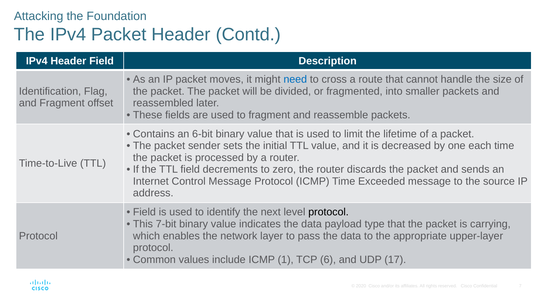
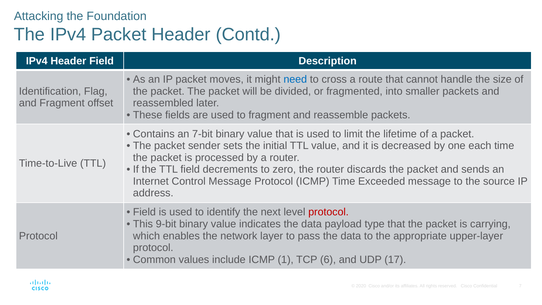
6-bit: 6-bit -> 7-bit (202, 134)
protocol colour: black -> red (329, 212)
7-bit: 7-bit -> 9-bit (166, 224)
